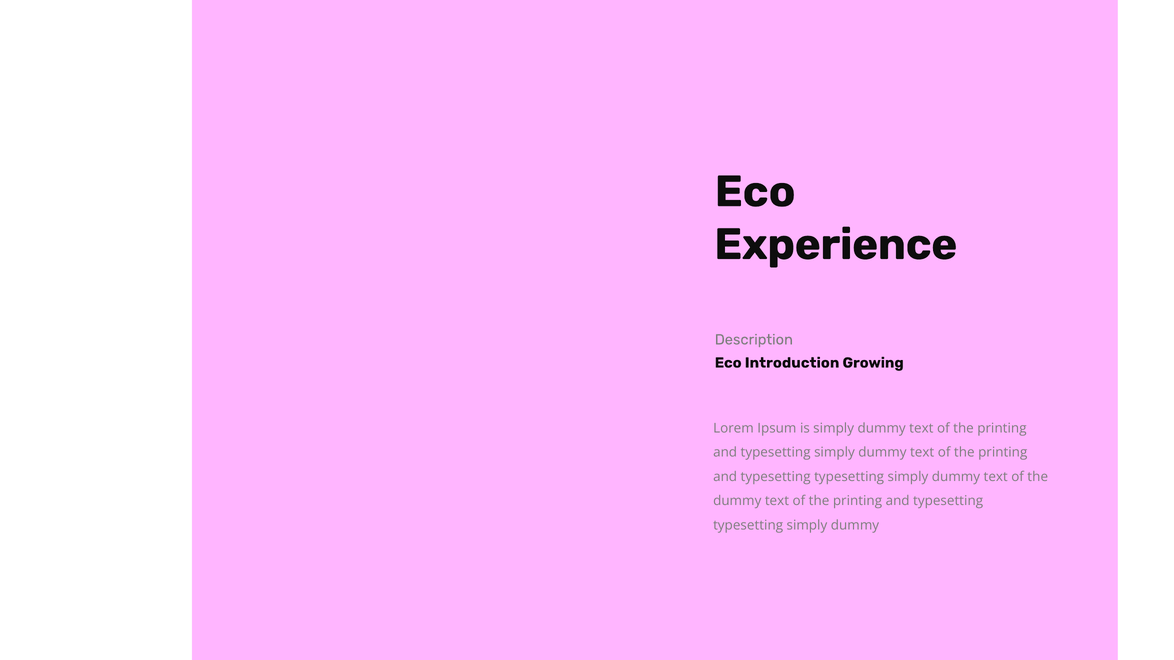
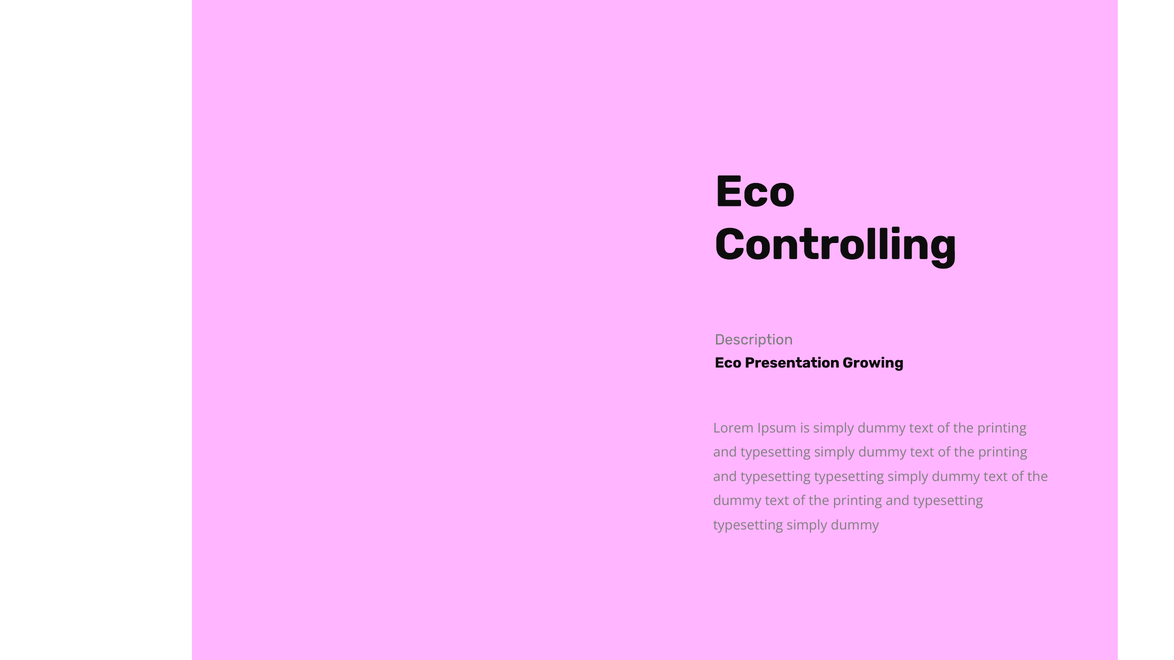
Experience: Experience -> Controlling (836, 245)
Introduction: Introduction -> Presentation (792, 363)
